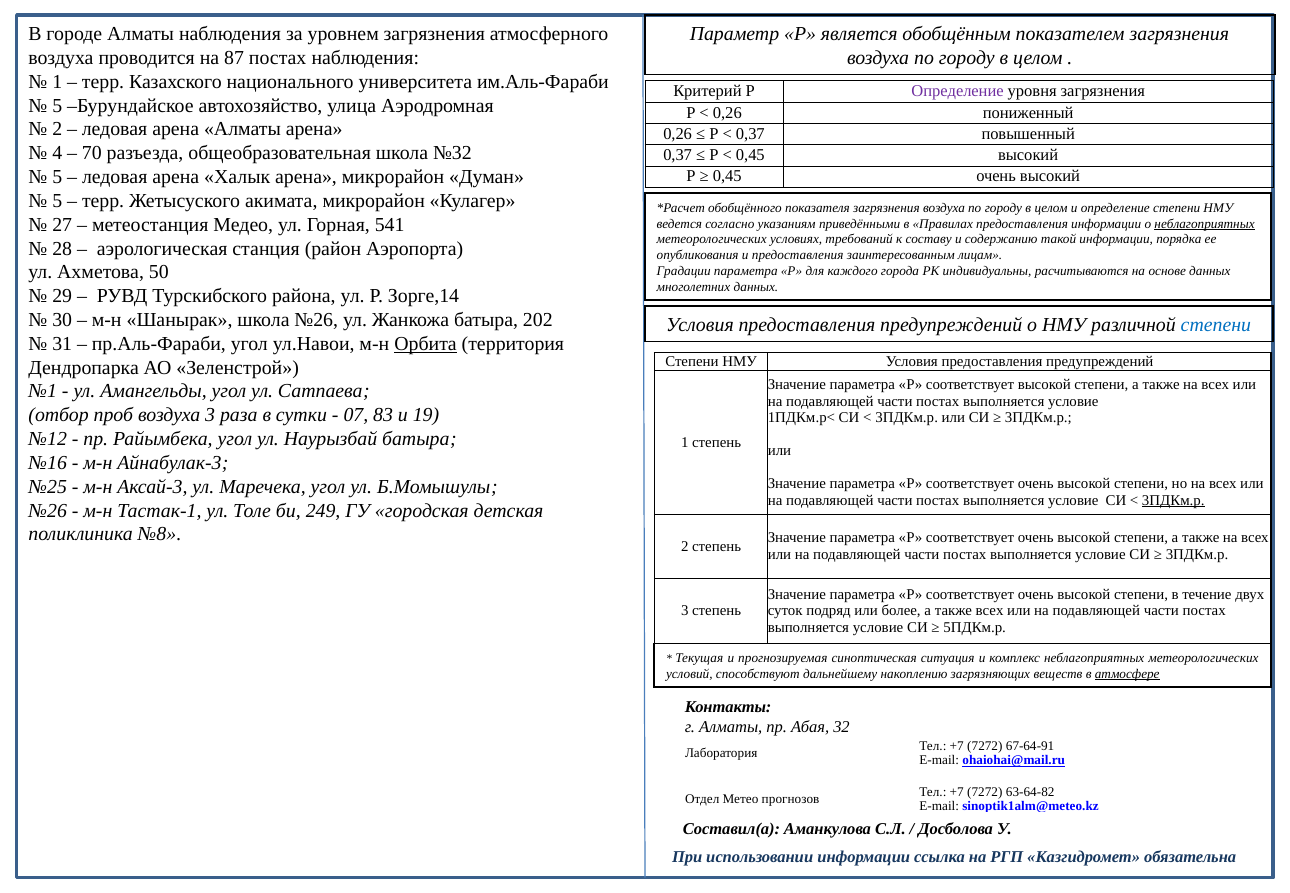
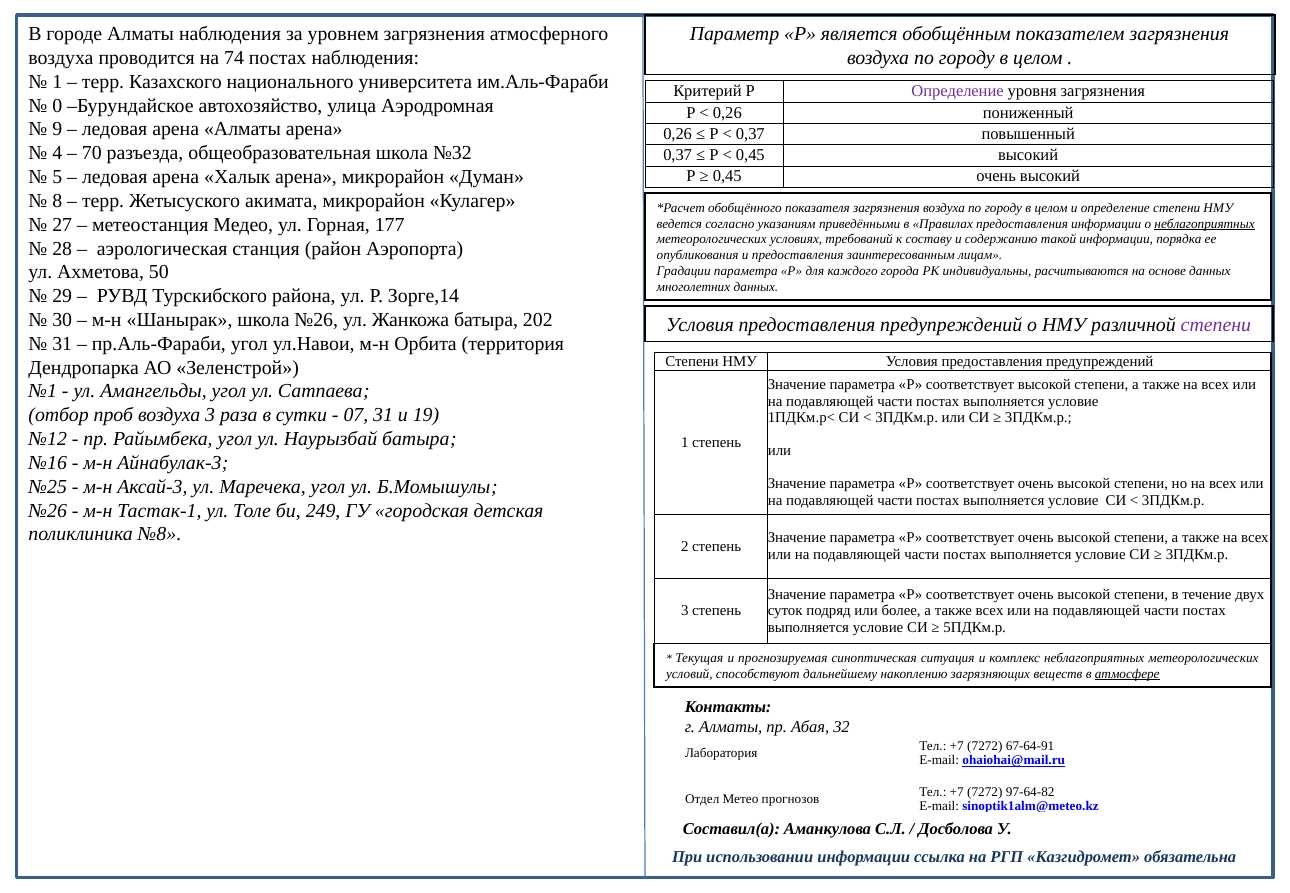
87: 87 -> 74 (234, 58)
5: 5 -> 0 (57, 106)
2: 2 -> 9 (57, 129)
5: 5 -> 8 (57, 201)
541: 541 -> 177 (390, 225)
степени colour: blue -> purple (1216, 325)
Орбита underline: present -> none (426, 344)
07 83: 83 -> 31 (383, 415)
3ПДКм.р underline: present -> none (1173, 500)
63-64-82: 63-64-82 -> 97-64-82 (1030, 792)
